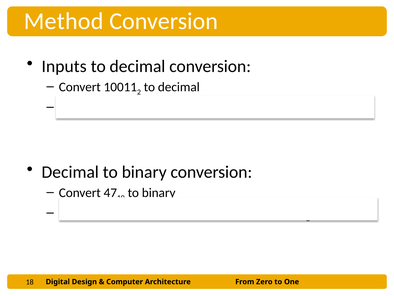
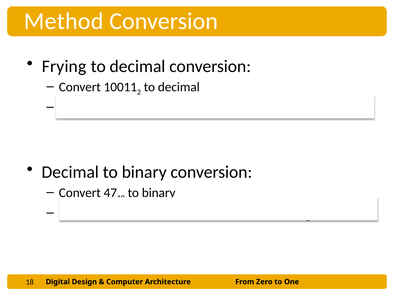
Inputs: Inputs -> Frying (64, 66)
